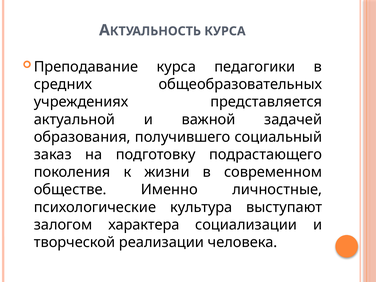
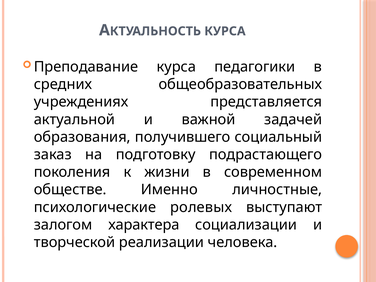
культура: культура -> ролевых (201, 207)
